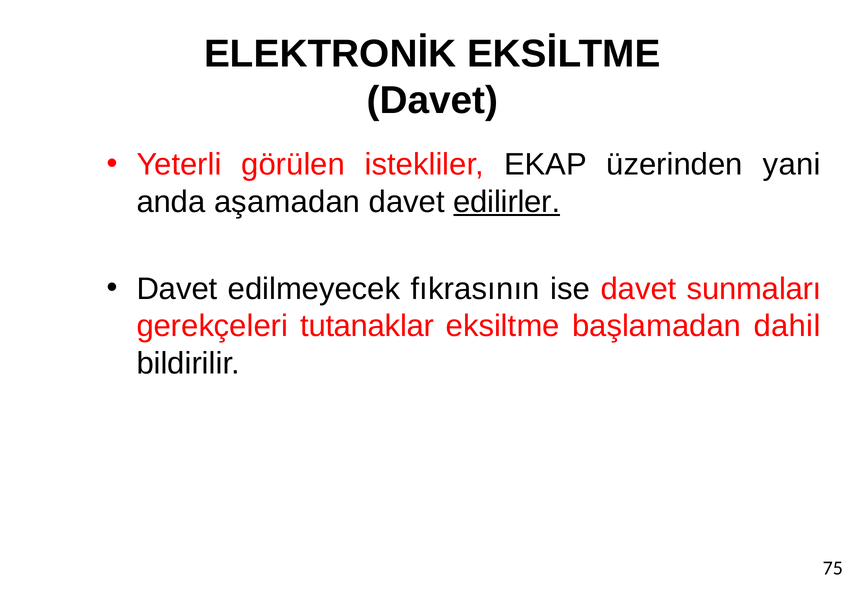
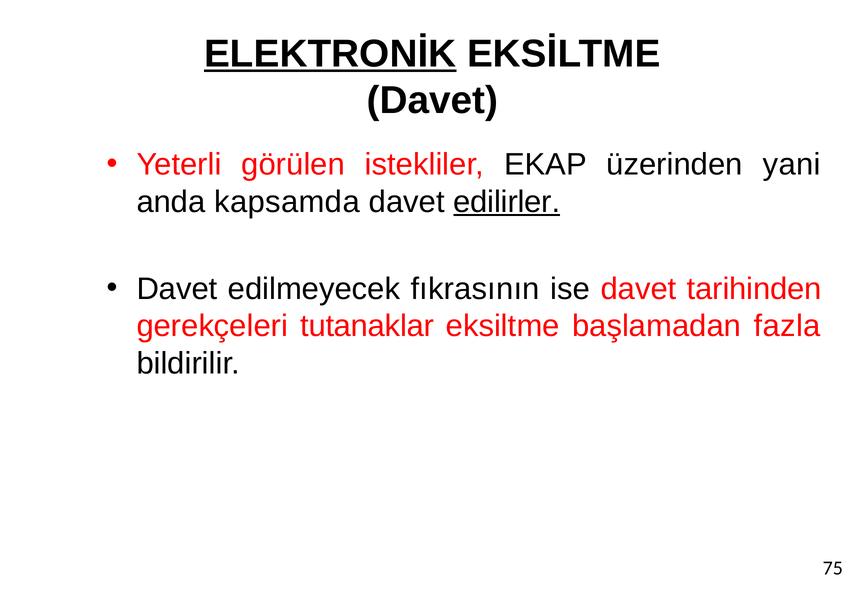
ELEKTRONİK underline: none -> present (330, 54)
aşamadan: aşamadan -> kapsamda (287, 202)
sunmaları: sunmaları -> tarihinden (754, 289)
dahil: dahil -> fazla (787, 326)
